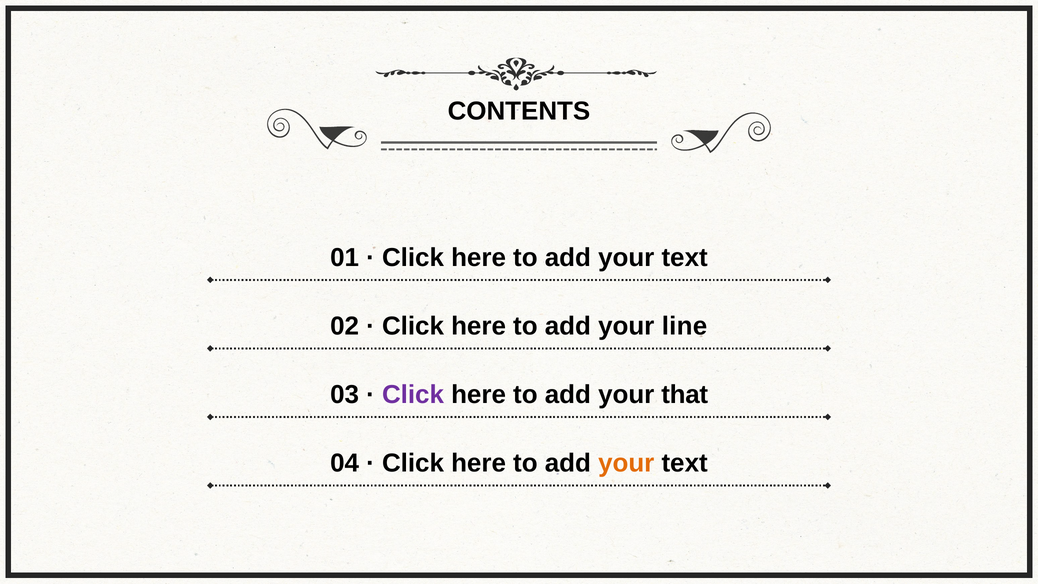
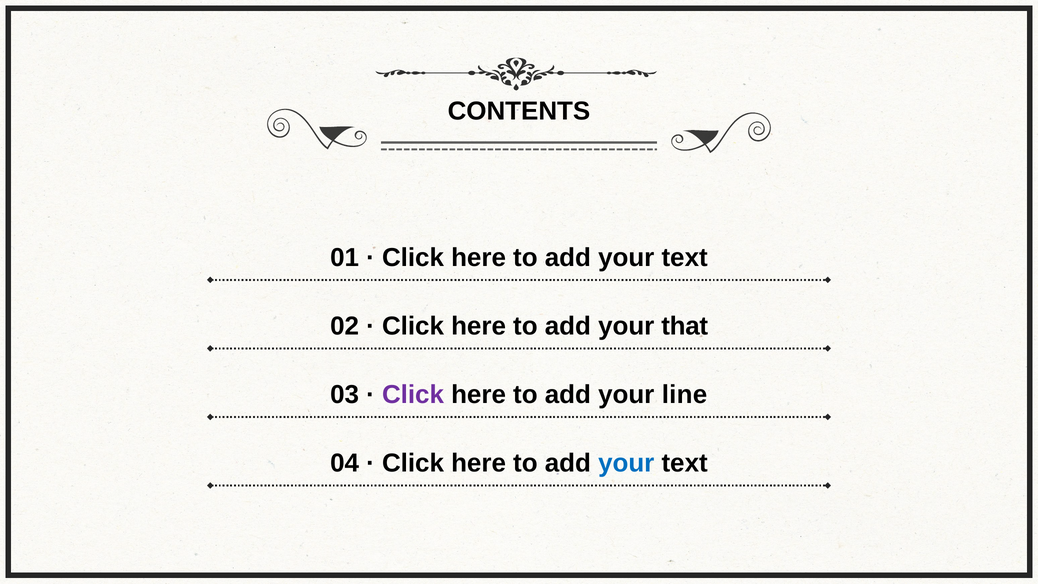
line: line -> that (685, 326)
that: that -> line (684, 394)
your colour: orange -> blue (626, 463)
